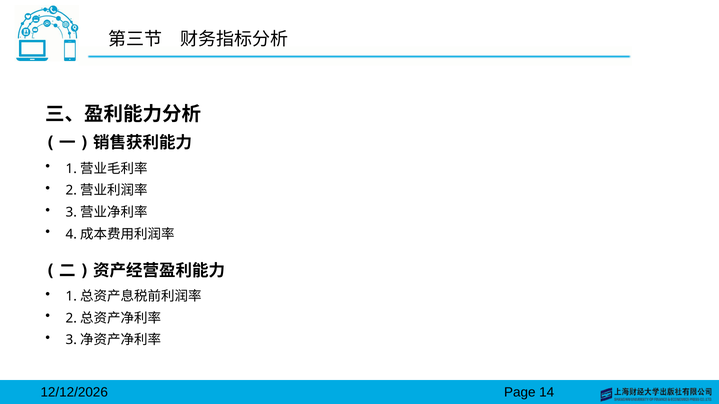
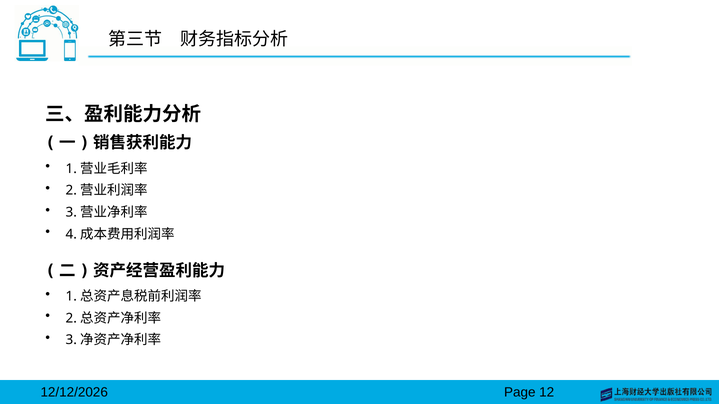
14: 14 -> 12 (547, 393)
